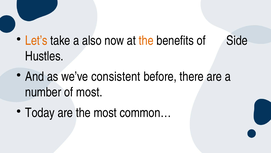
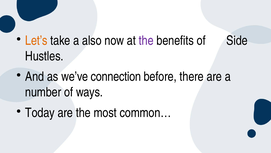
the colour: orange -> purple (146, 40)
consistent: consistent -> connection (116, 76)
of most: most -> ways (89, 92)
